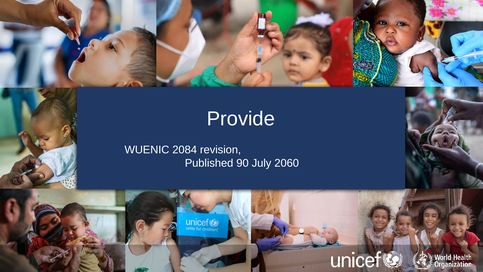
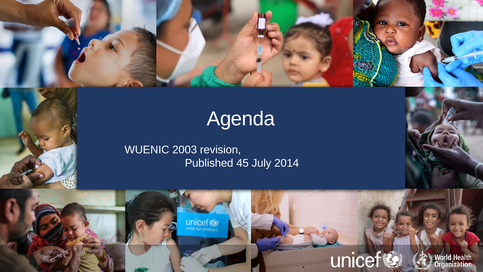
Provide: Provide -> Agenda (241, 119)
2084: 2084 -> 2003 (185, 150)
90: 90 -> 45 (243, 163)
2060: 2060 -> 2014 (287, 163)
